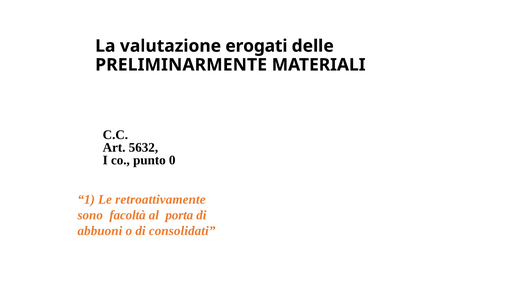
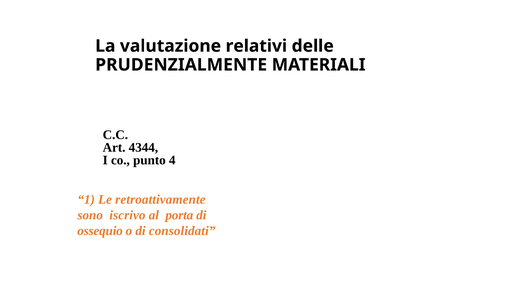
erogati: erogati -> relativi (256, 46)
PRELIMINARMENTE: PRELIMINARMENTE -> PRUDENZIALMENTE (181, 65)
5632: 5632 -> 4344 (143, 147)
0: 0 -> 4 (172, 160)
facoltà: facoltà -> iscrivo (127, 215)
abbuoni: abbuoni -> ossequio (100, 231)
